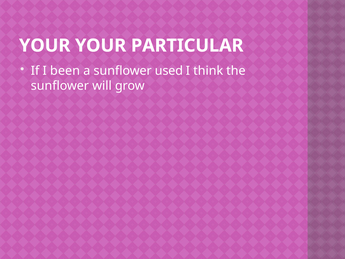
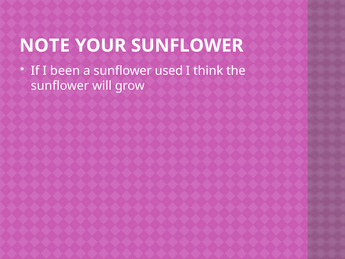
YOUR: YOUR -> NOTE (45, 46)
YOUR PARTICULAR: PARTICULAR -> SUNFLOWER (187, 46)
